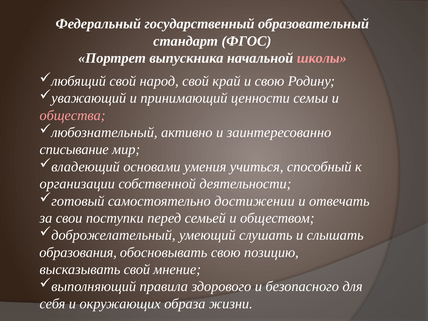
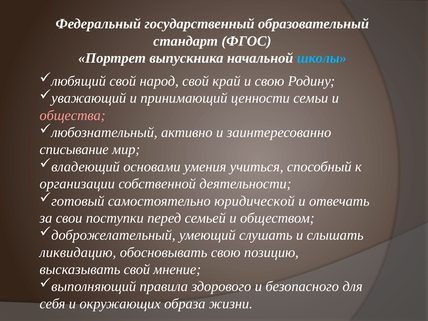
школы colour: pink -> light blue (322, 58)
достижении: достижении -> юридической (254, 201)
образования: образования -> ликвидацию (78, 252)
